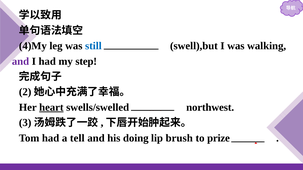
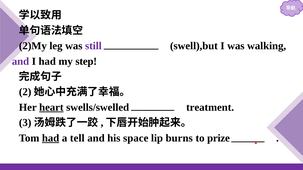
4)My: 4)My -> 2)My (33, 46)
still colour: blue -> purple (93, 46)
northwest: northwest -> treatment (210, 108)
had underline: none -> present (51, 138)
doing: doing -> space (136, 138)
brush: brush -> burns (179, 138)
